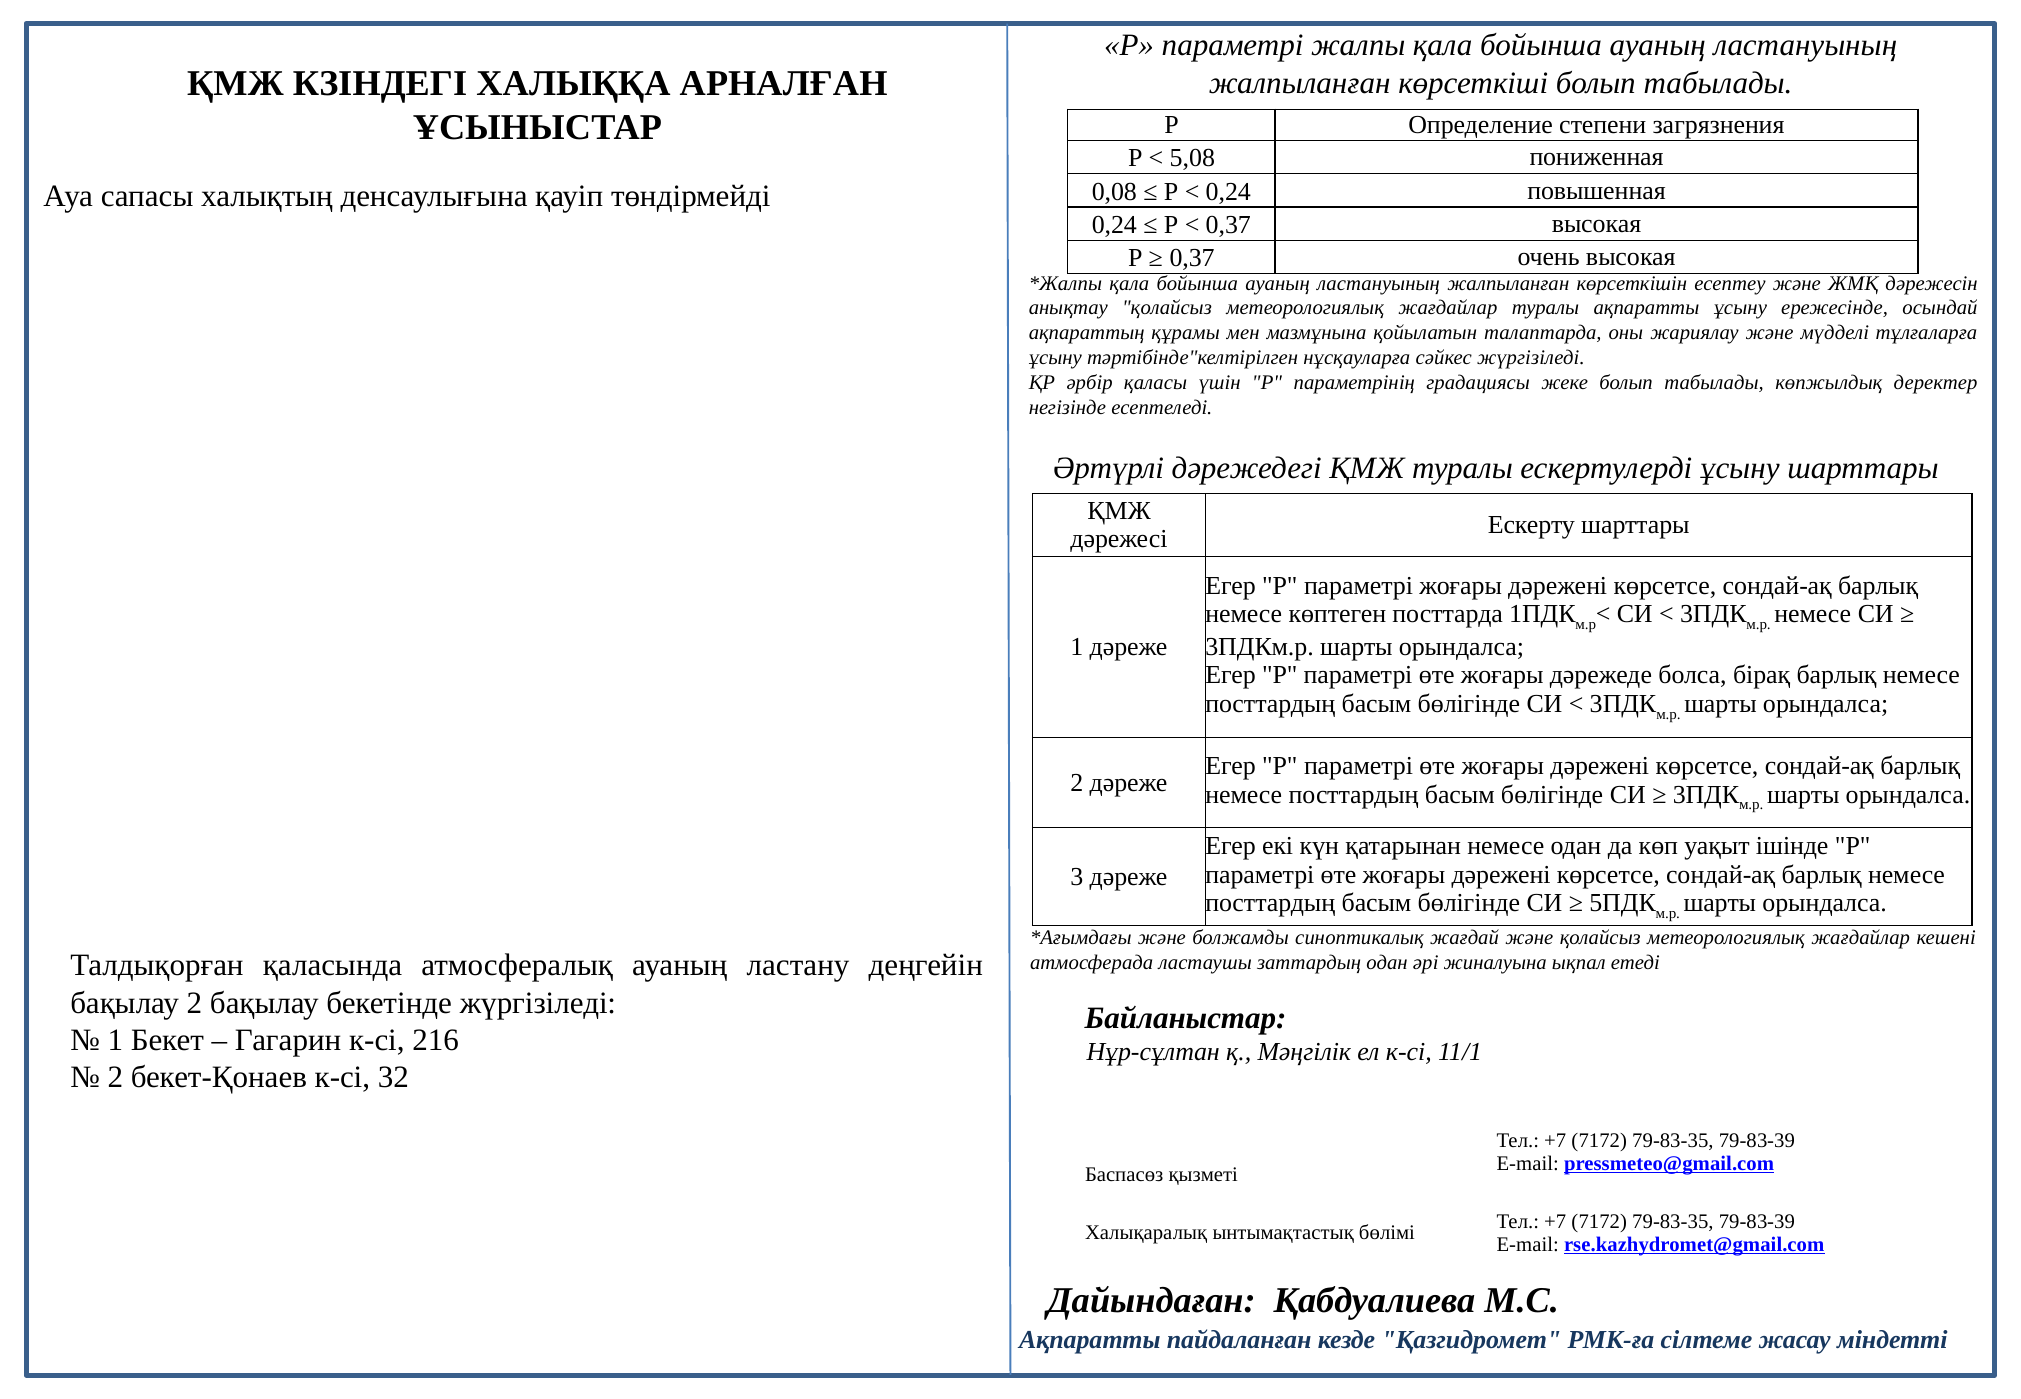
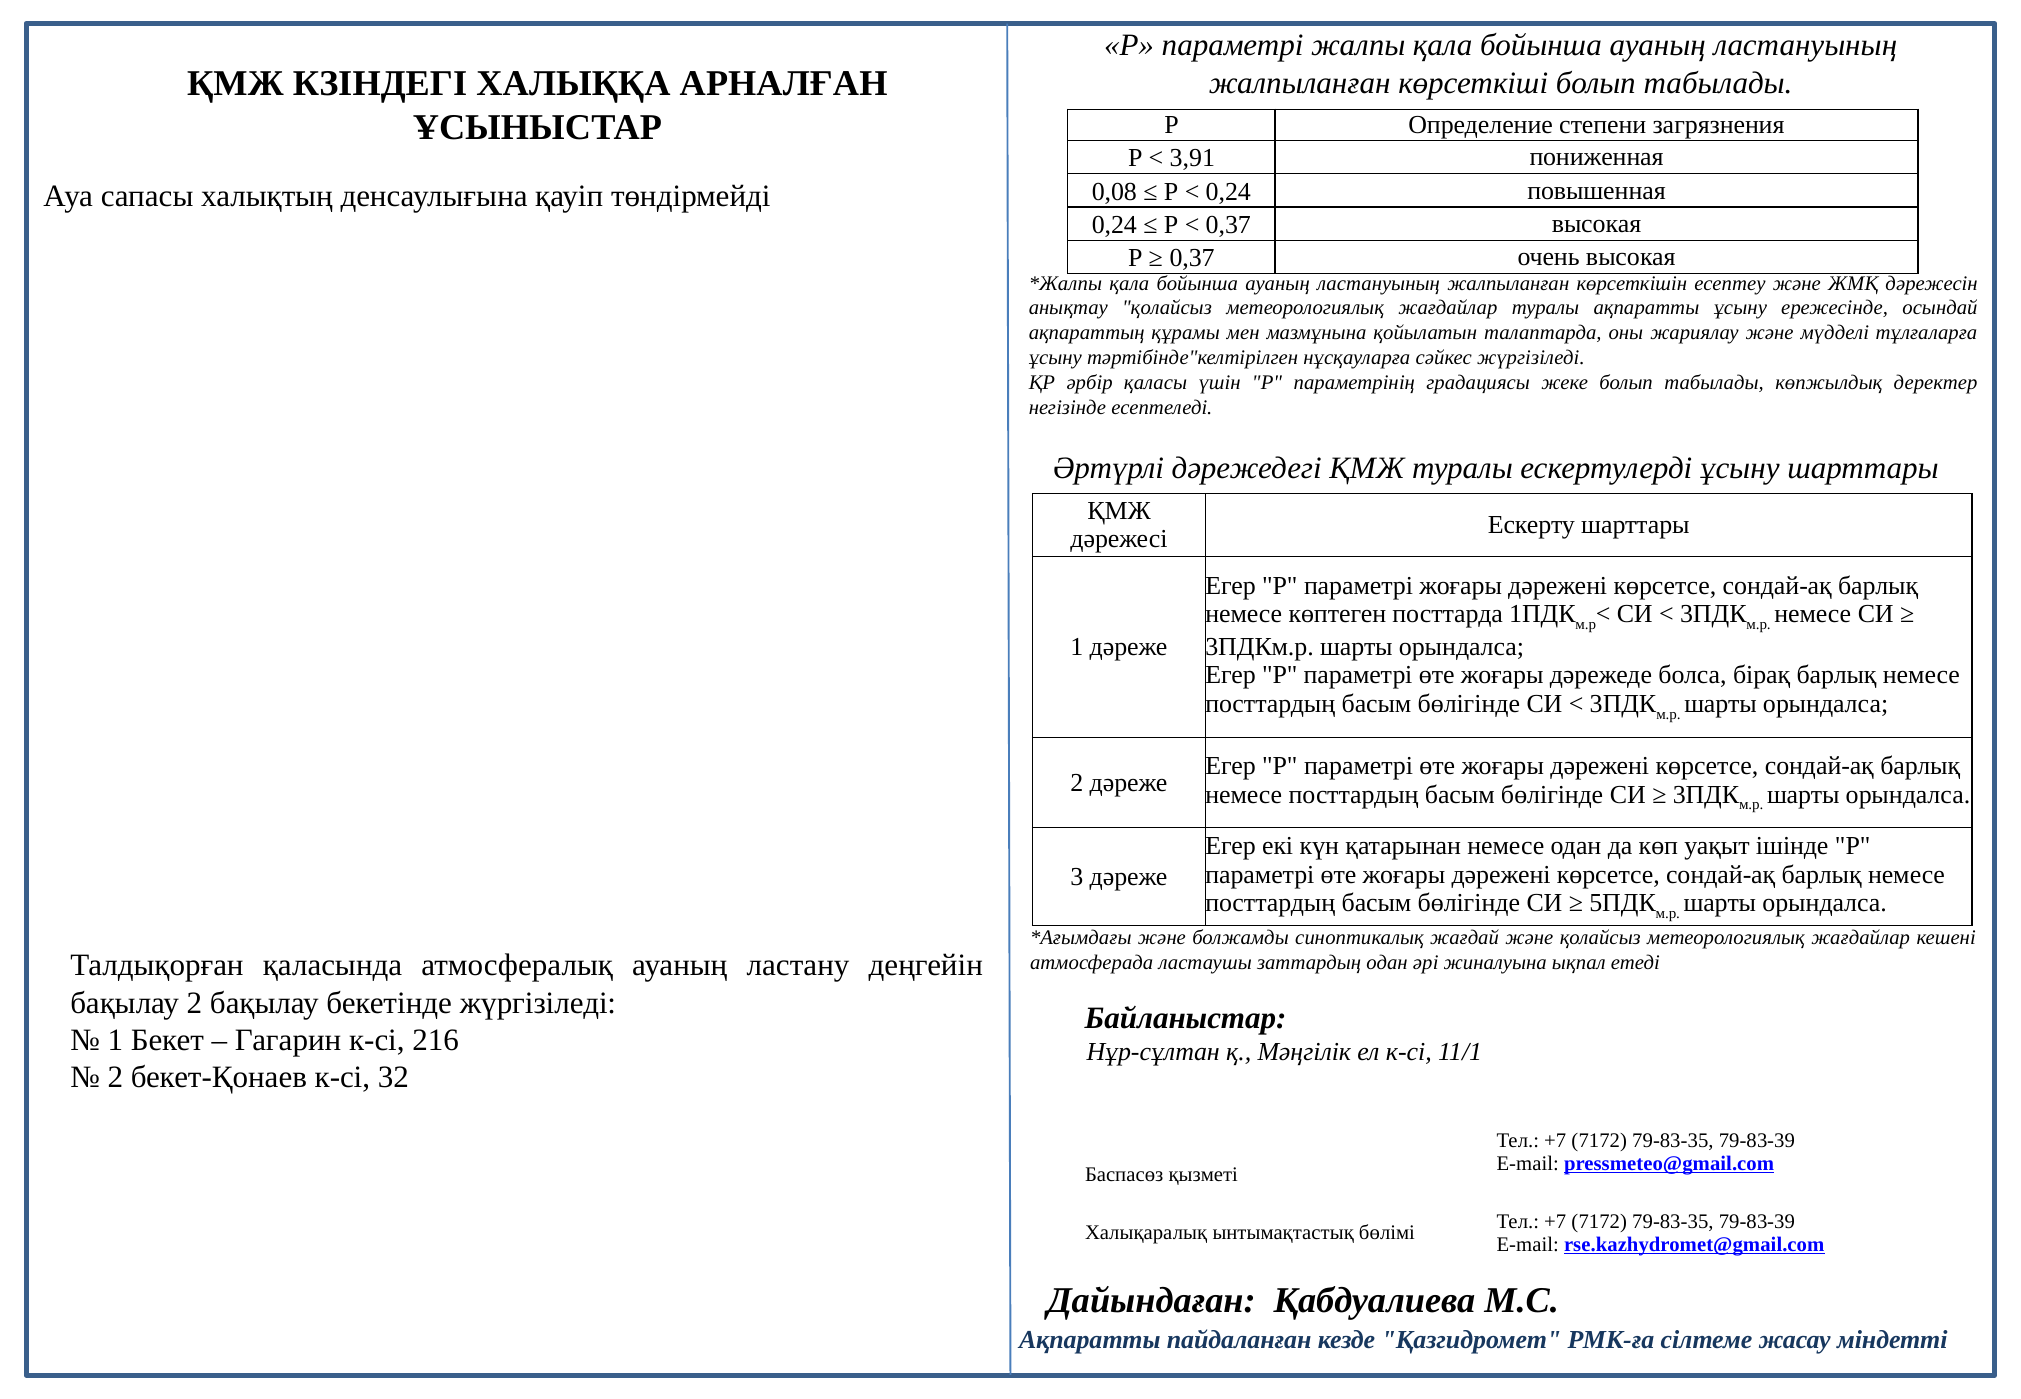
5,08: 5,08 -> 3,91 (1192, 158)
